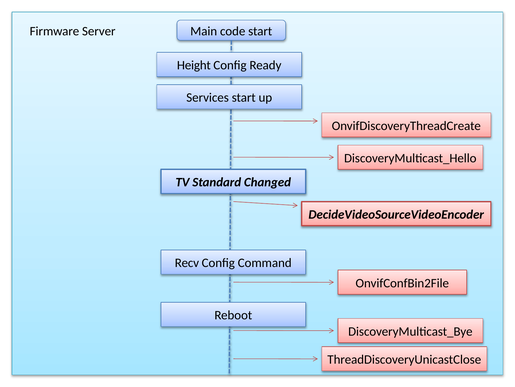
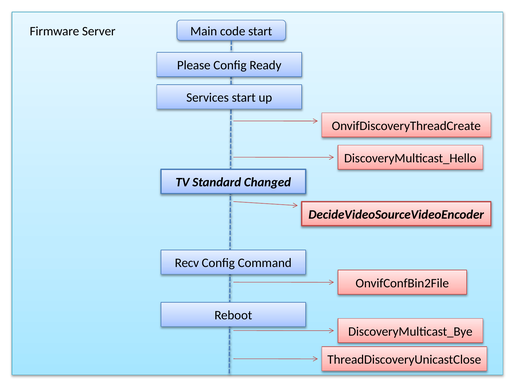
Height: Height -> Please (194, 65)
